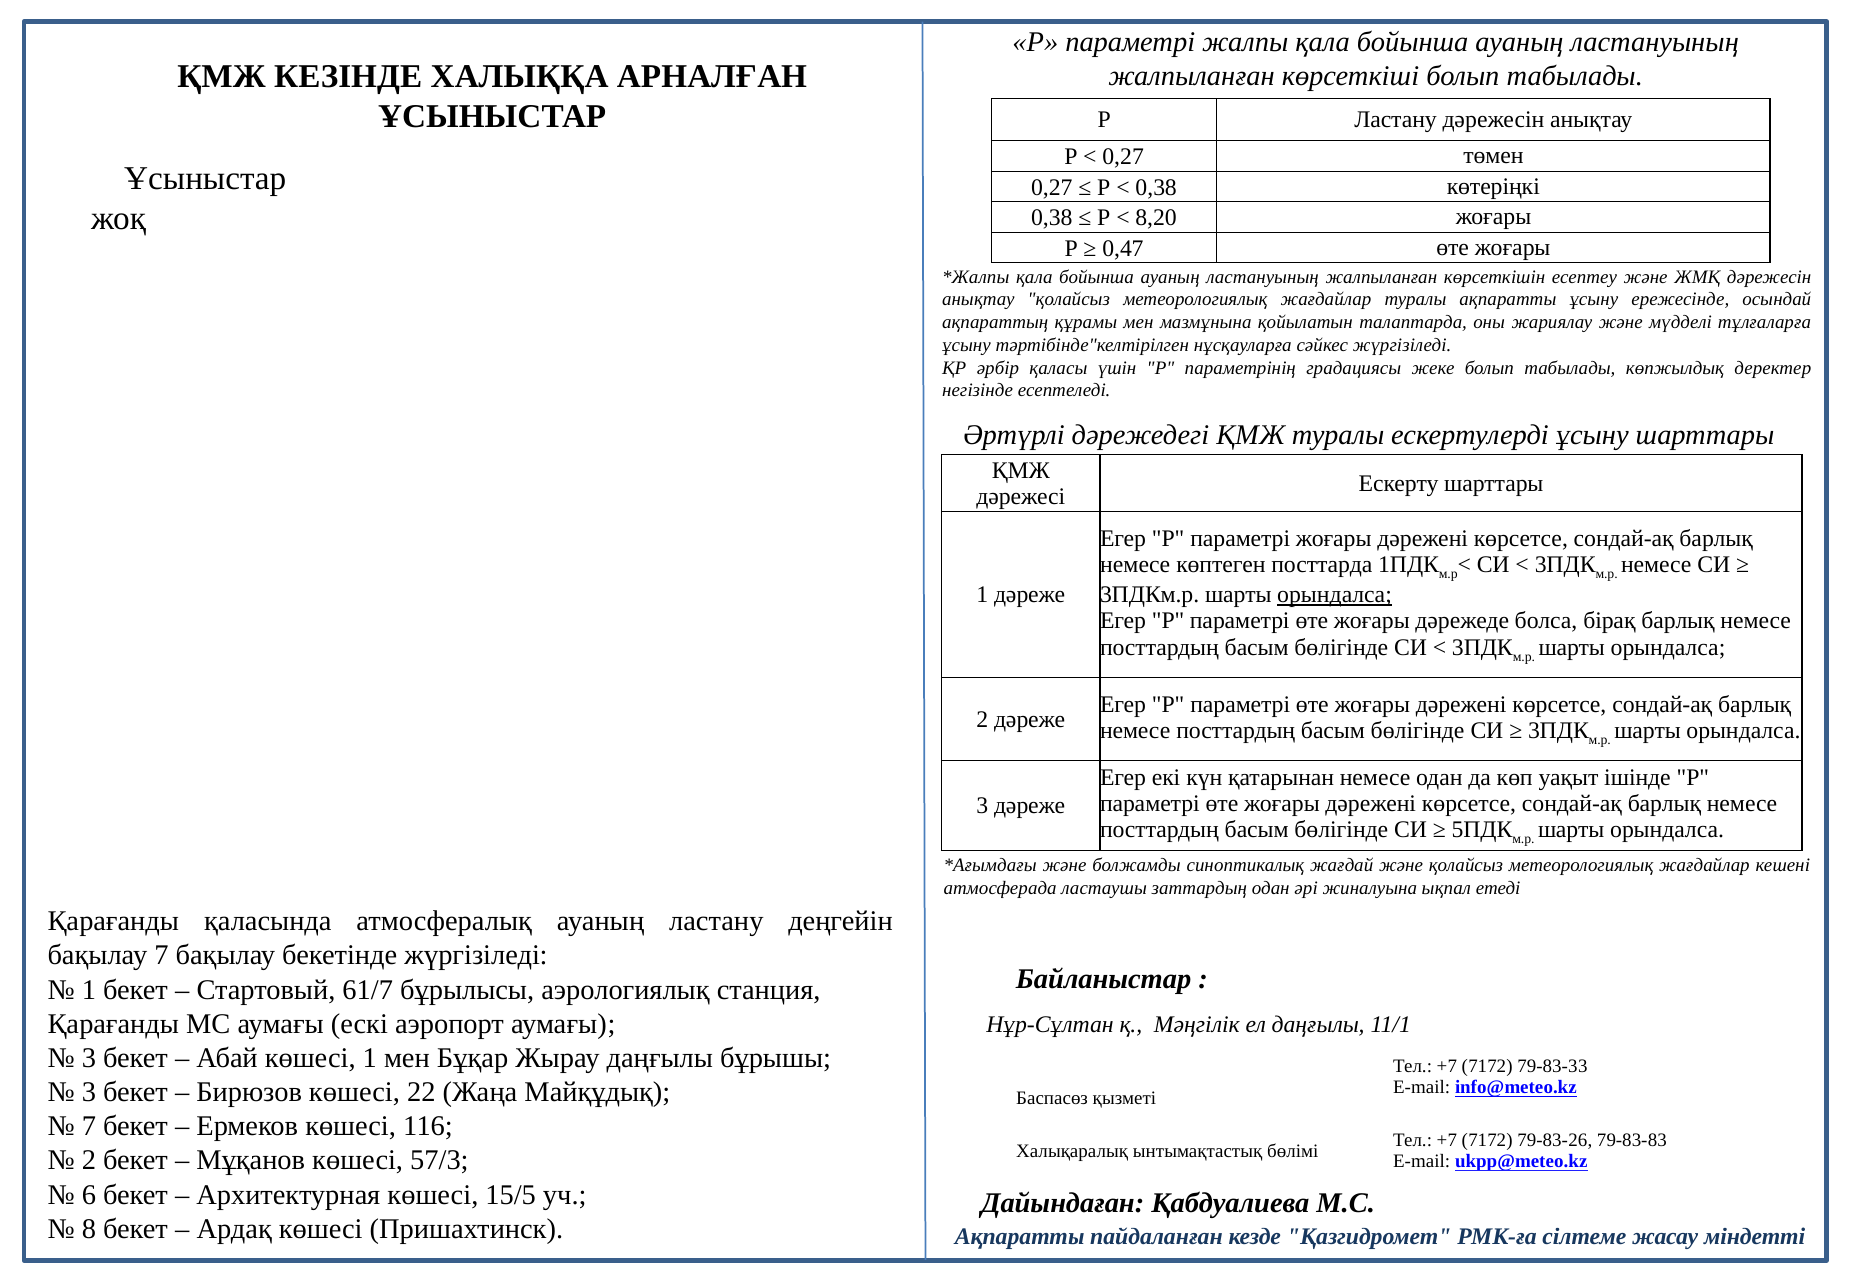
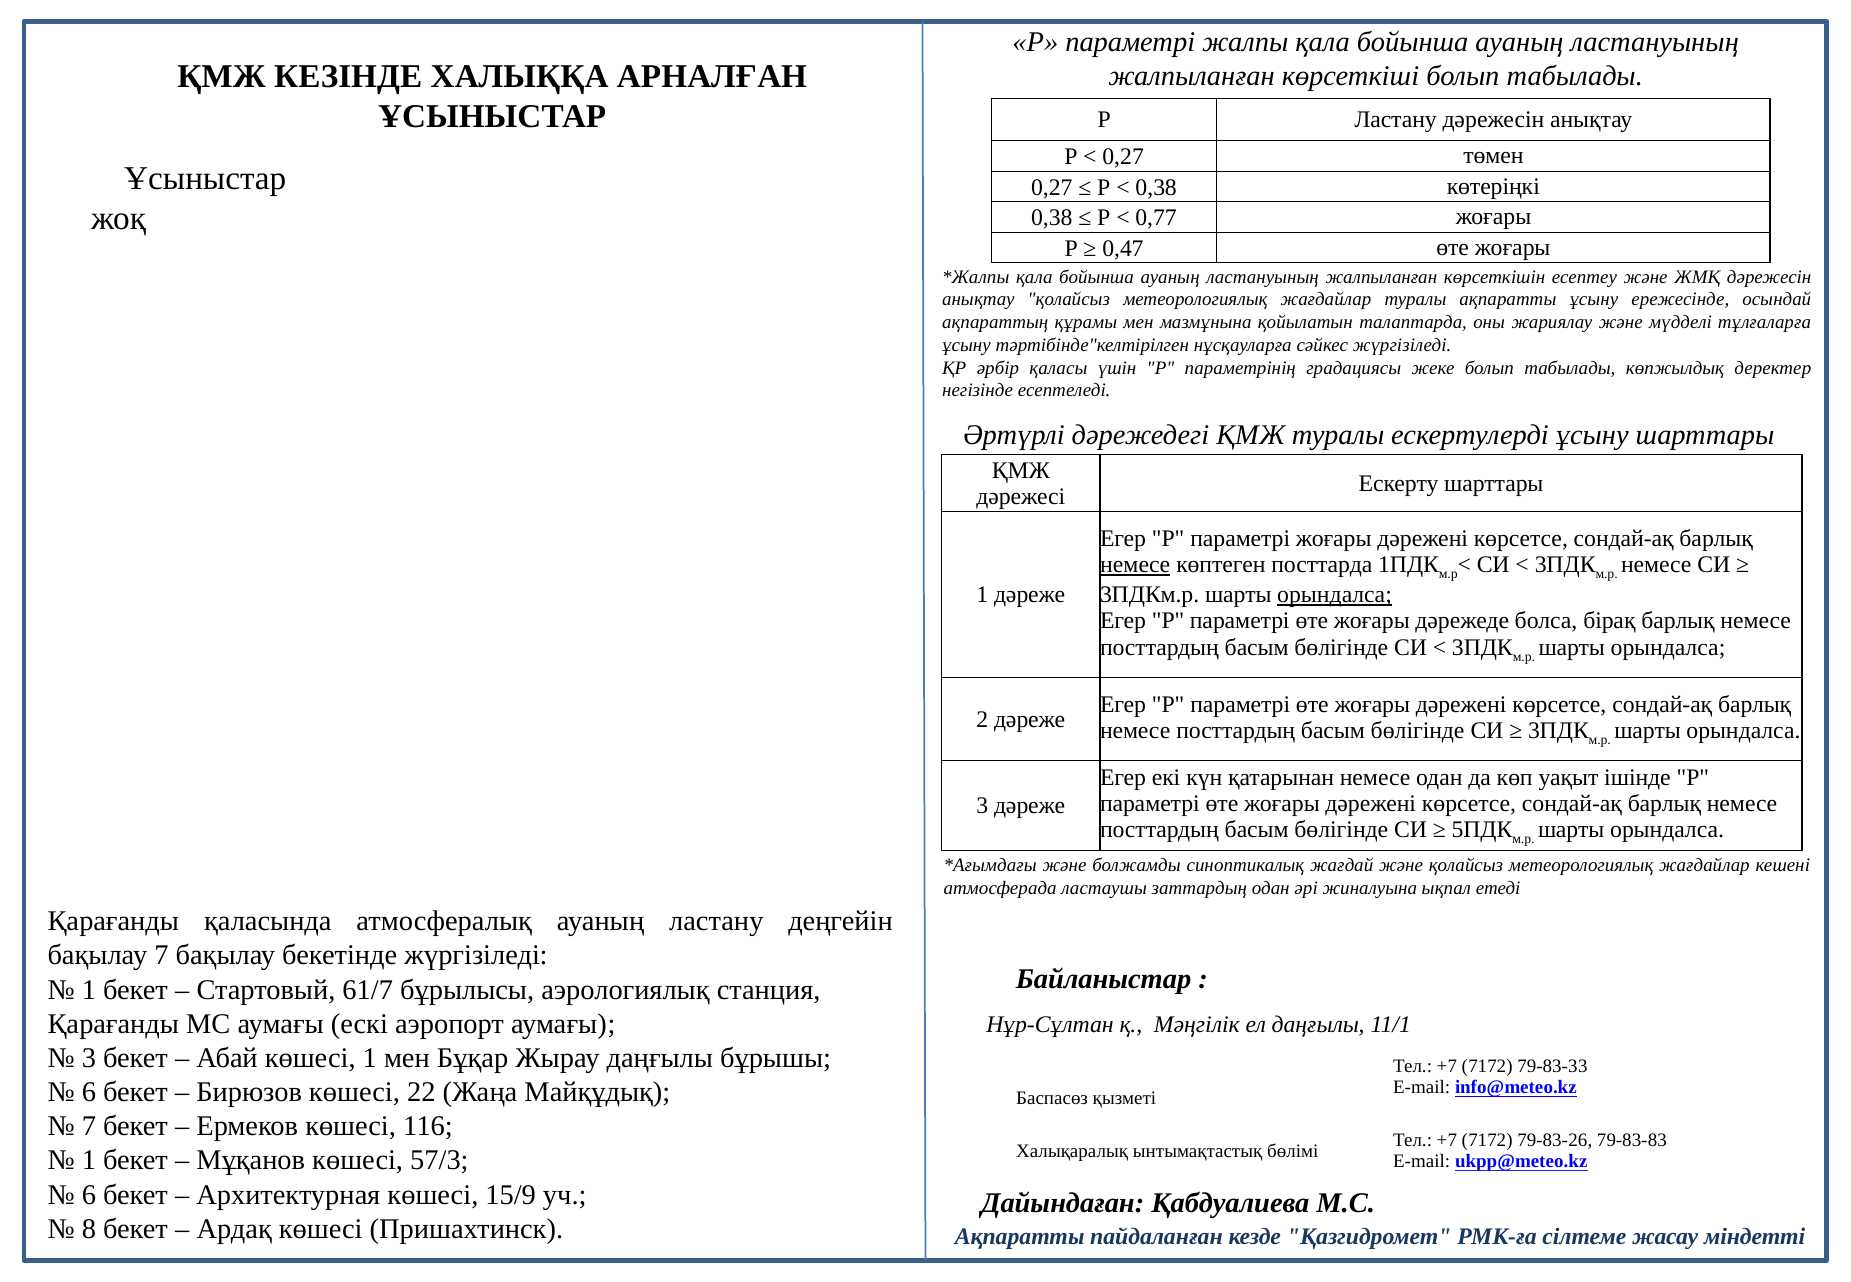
8,20: 8,20 -> 0,77 (1156, 218)
немесе underline: none -> present (1135, 565)
3: 3 -> 6 (89, 1092)
2: 2 -> 1 (89, 1160)
15/5: 15/5 -> 15/9 (511, 1194)
